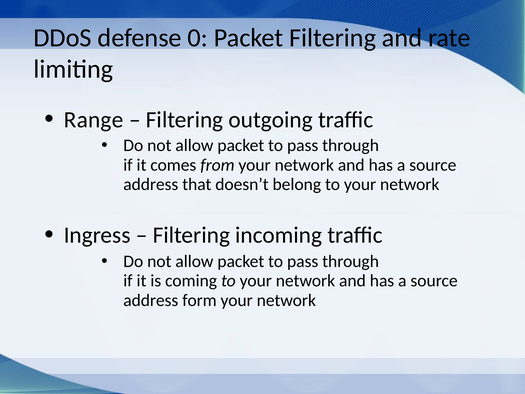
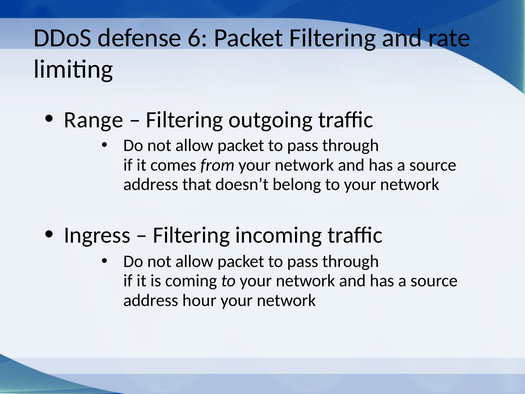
0: 0 -> 6 (198, 38)
form: form -> hour (199, 300)
